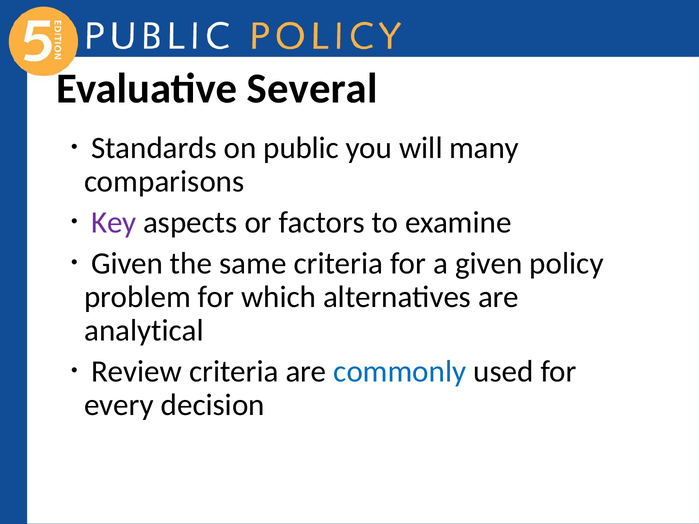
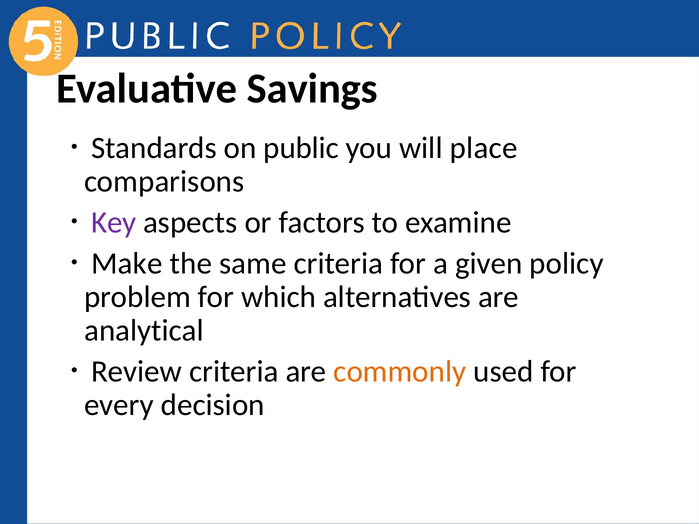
Several: Several -> Savings (312, 89)
many: many -> place (484, 148)
Given: Given -> Make (127, 264)
commonly colour: blue -> orange (400, 372)
